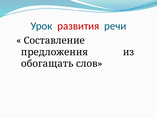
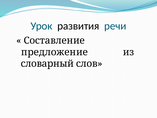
развития colour: red -> black (78, 26)
предложения: предложения -> предложение (54, 52)
обогащать: обогащать -> словарный (47, 63)
